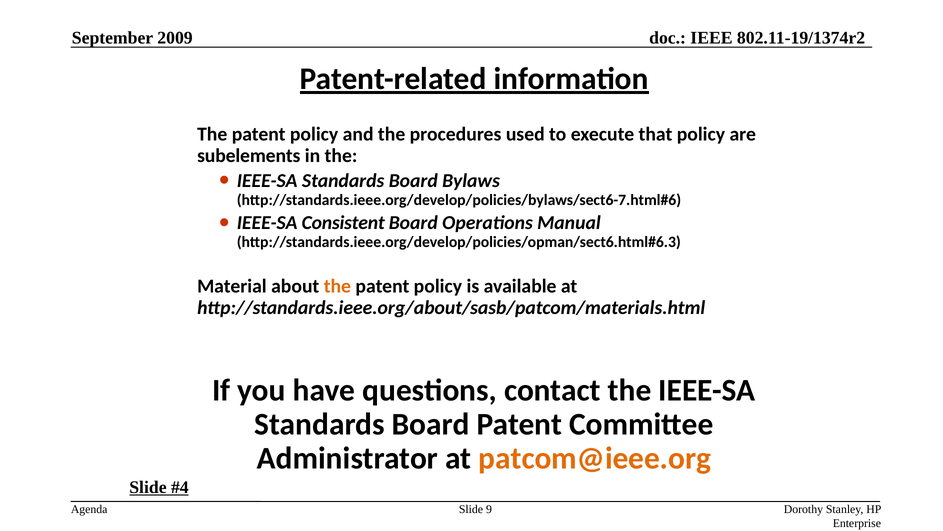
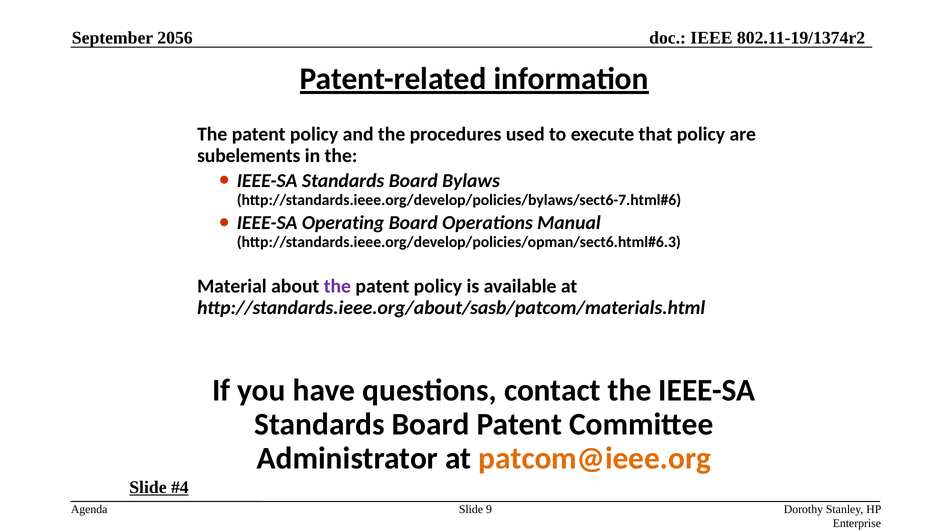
2009: 2009 -> 2056 (175, 38)
Consistent: Consistent -> Operating (343, 223)
the colour: orange -> purple (337, 286)
